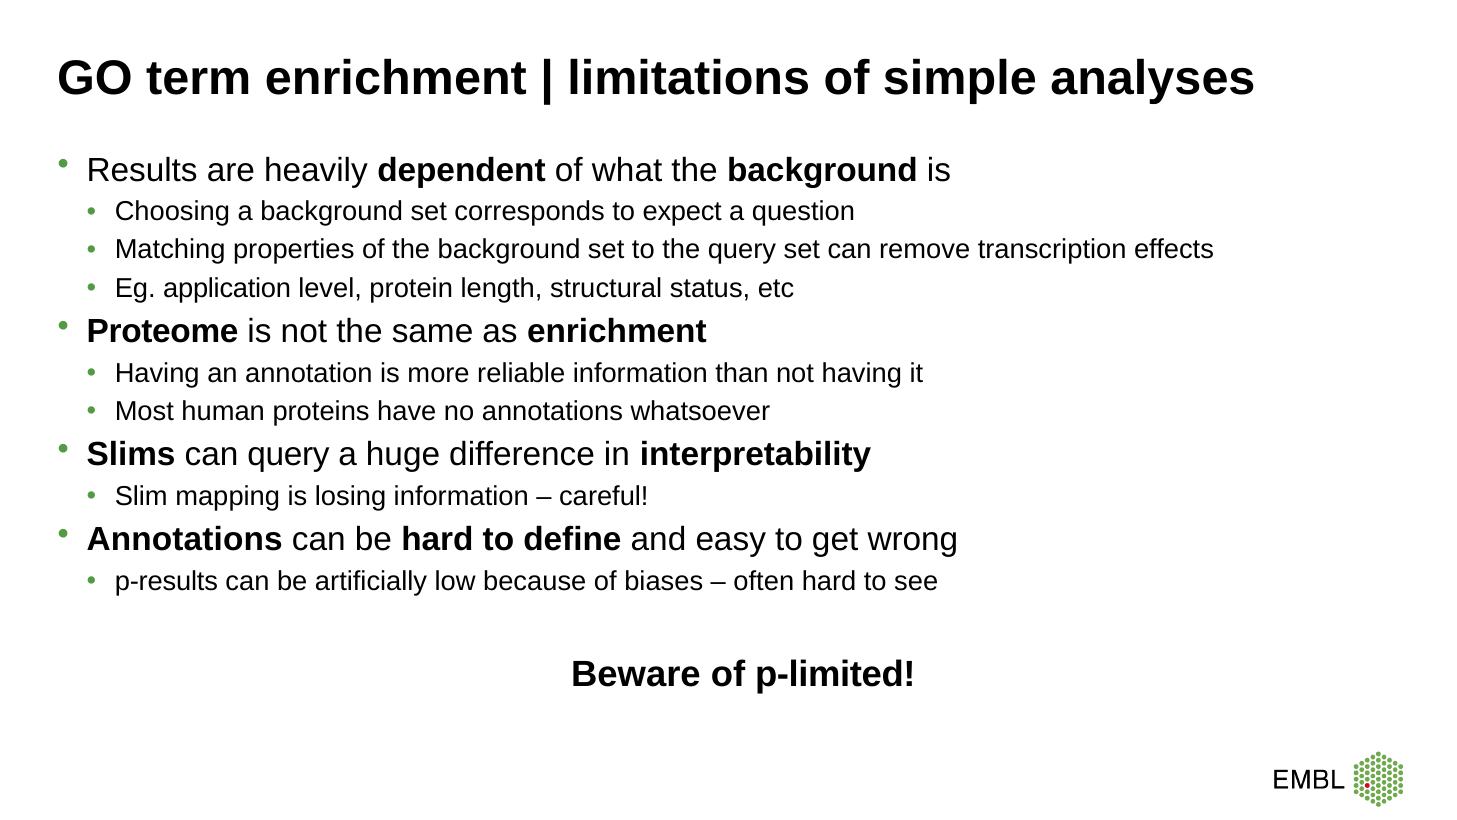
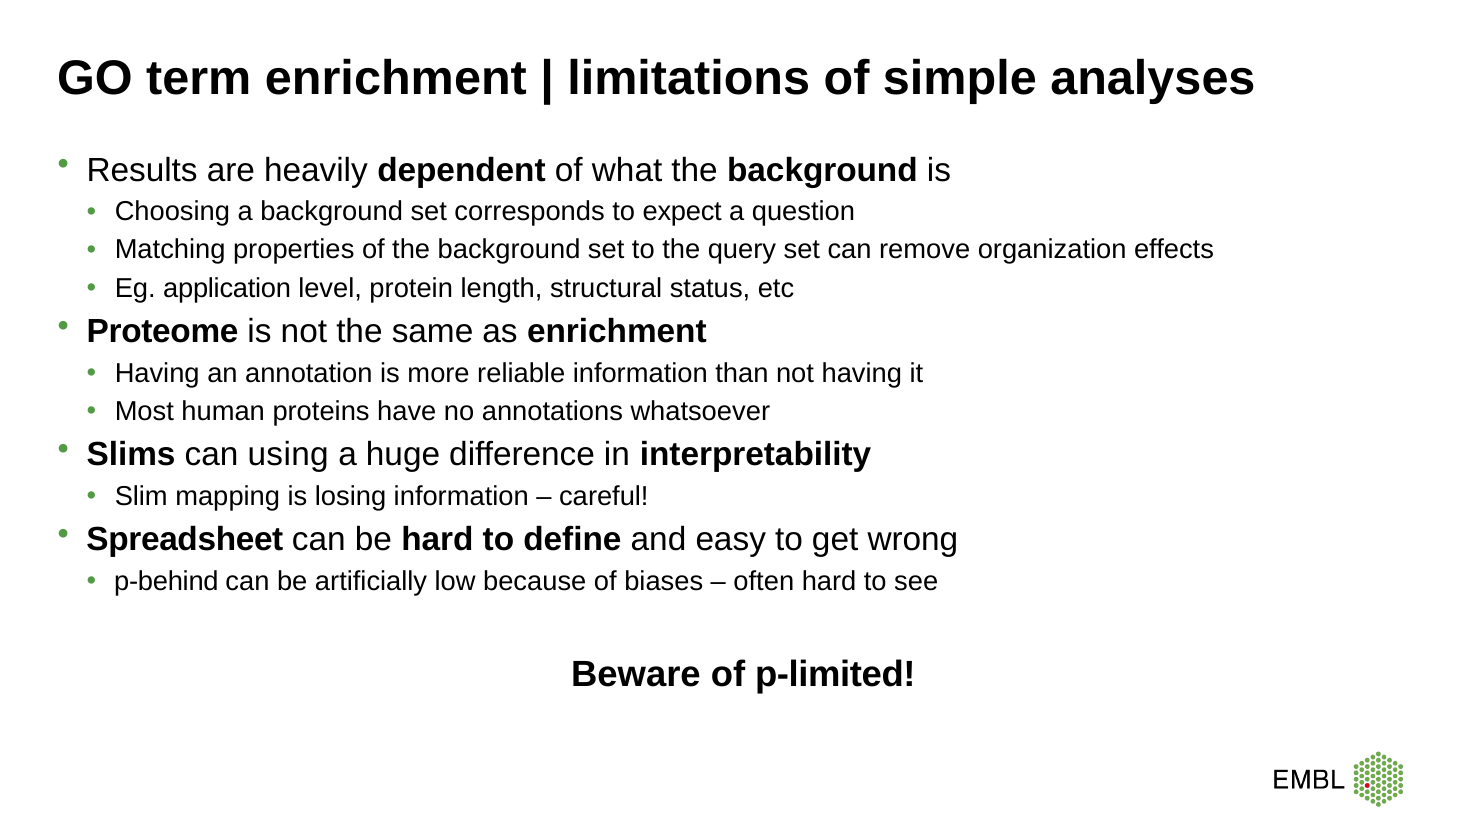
transcription: transcription -> organization (1052, 250)
can query: query -> using (288, 455)
Annotations: Annotations -> Spreadsheet (185, 540)
p-results: p-results -> p-behind (166, 581)
